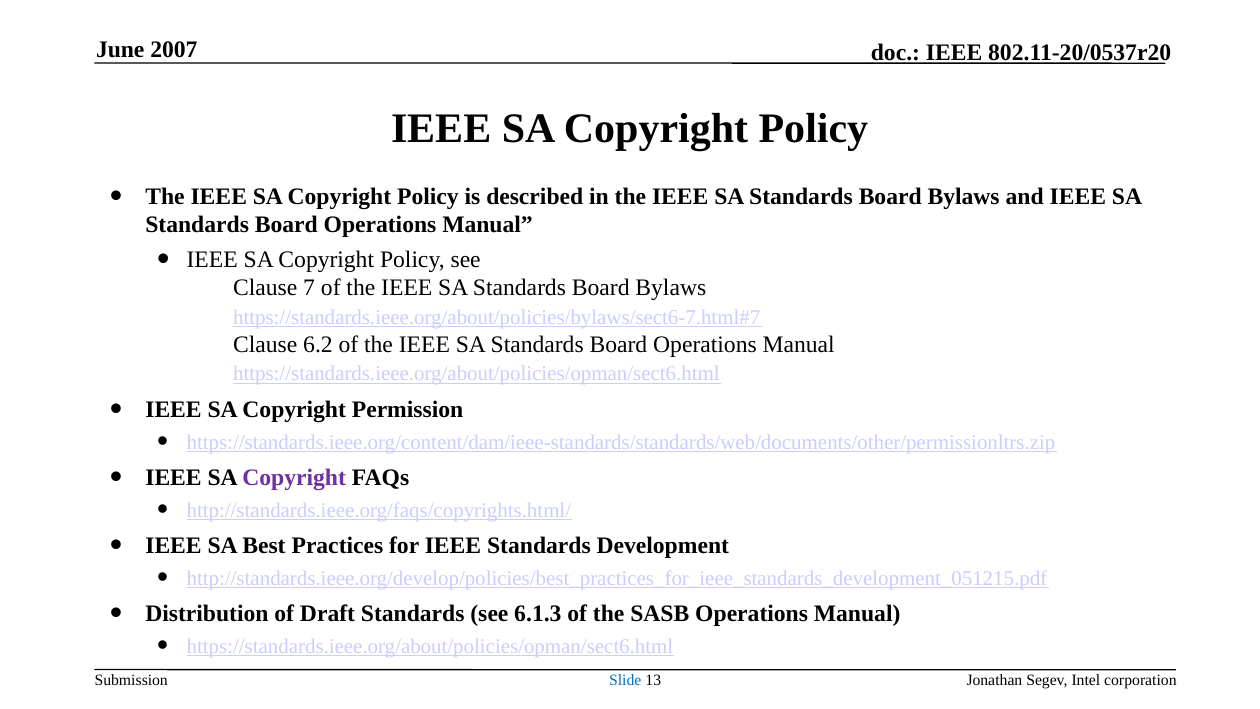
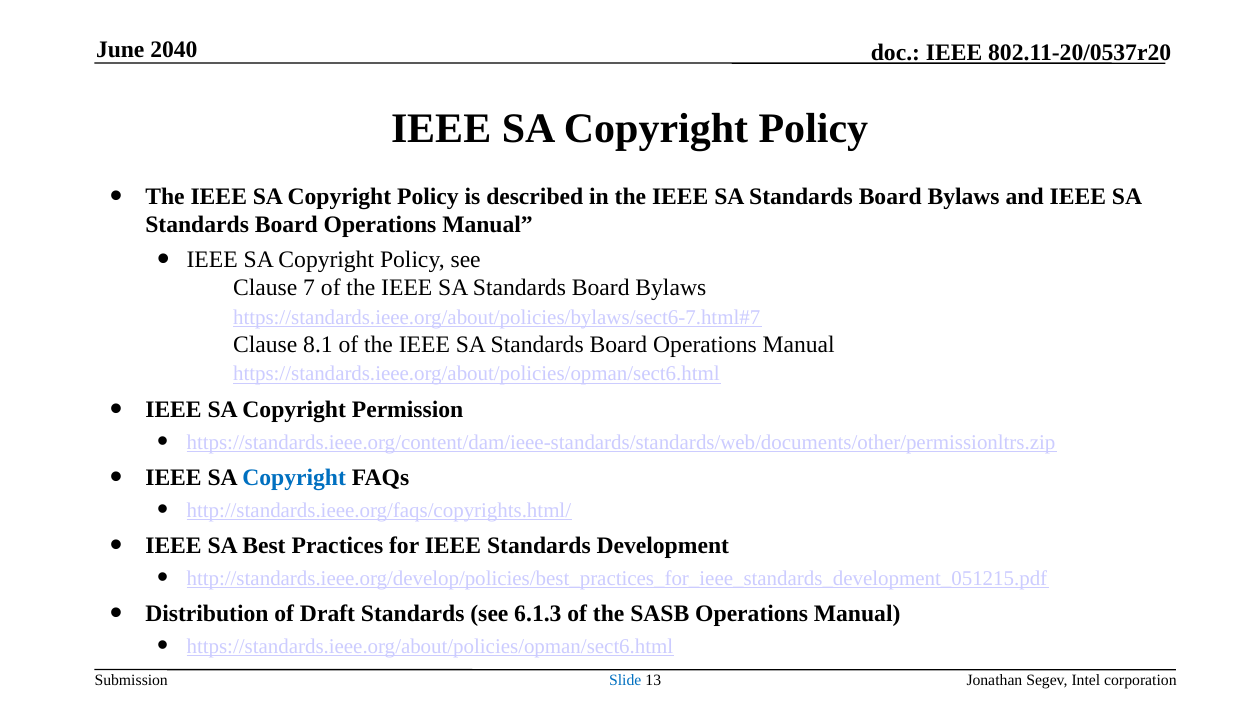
2007: 2007 -> 2040 (174, 50)
6.2: 6.2 -> 8.1 (318, 345)
Copyright colour: purple -> blue (294, 477)
